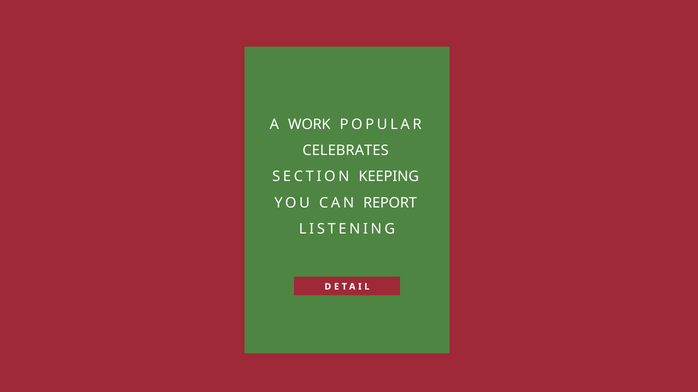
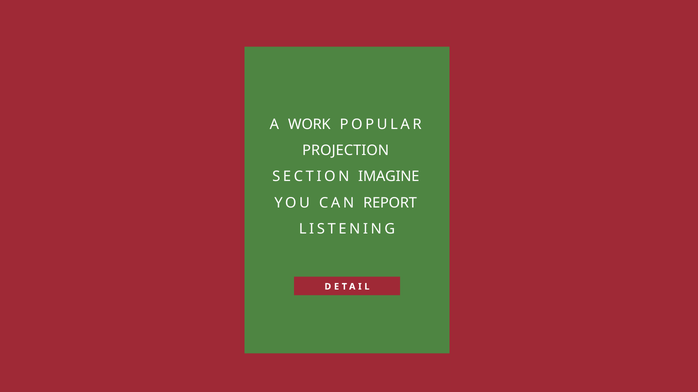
CELEBRATES: CELEBRATES -> PROJECTION (346, 151)
KEEPING: KEEPING -> IMAGINE (389, 177)
